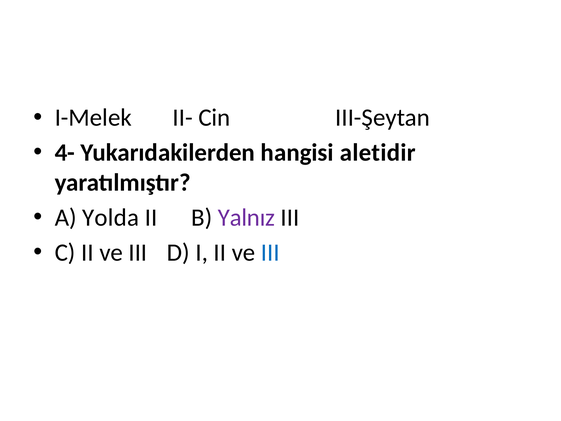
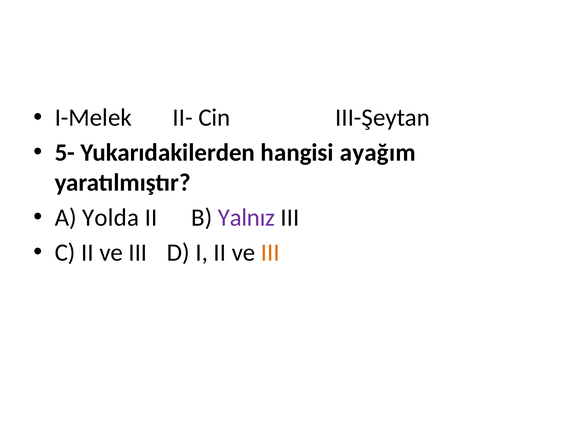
4-: 4- -> 5- (65, 153)
aletidir: aletidir -> ayağım (378, 153)
III colour: blue -> orange (270, 252)
